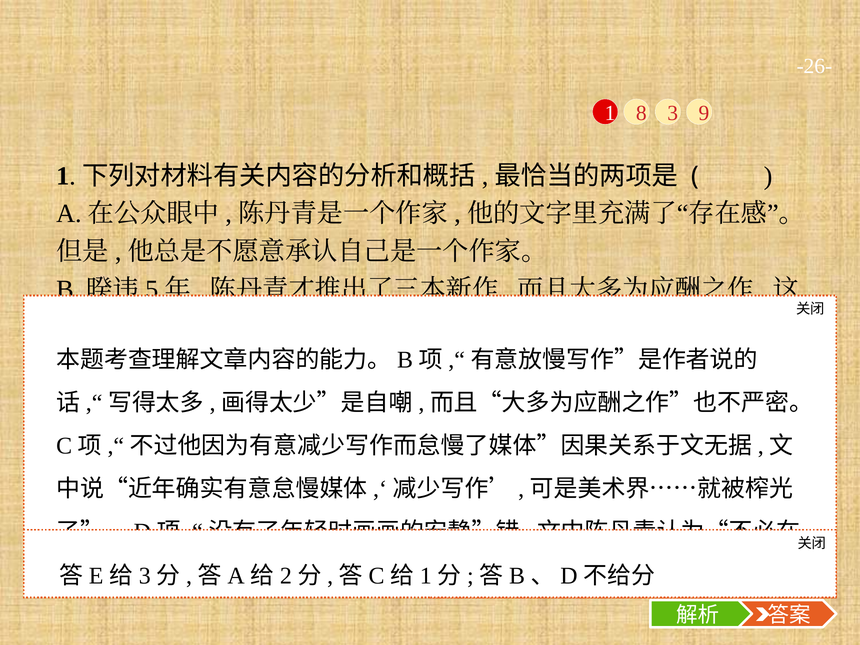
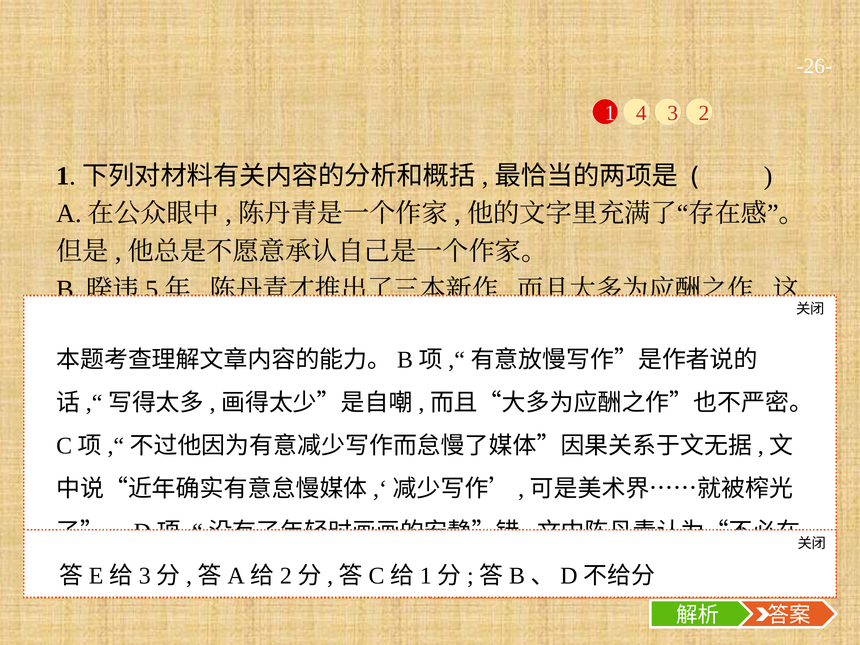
8: 8 -> 4 (641, 113)
9: 9 -> 2 (704, 113)
